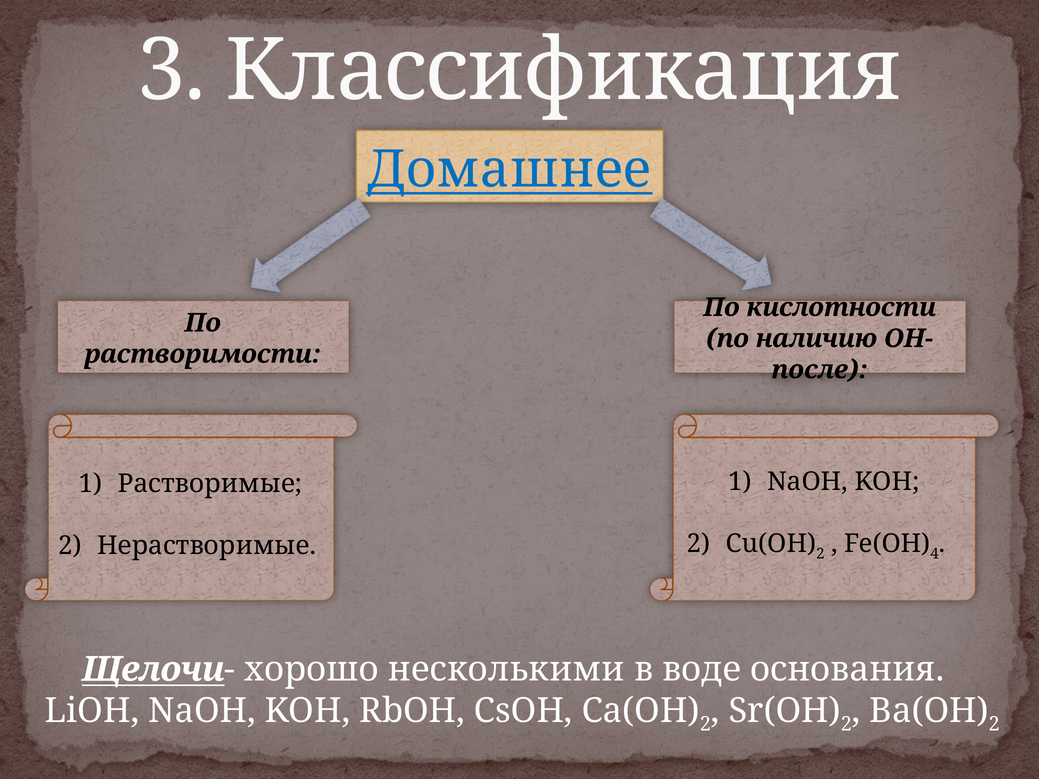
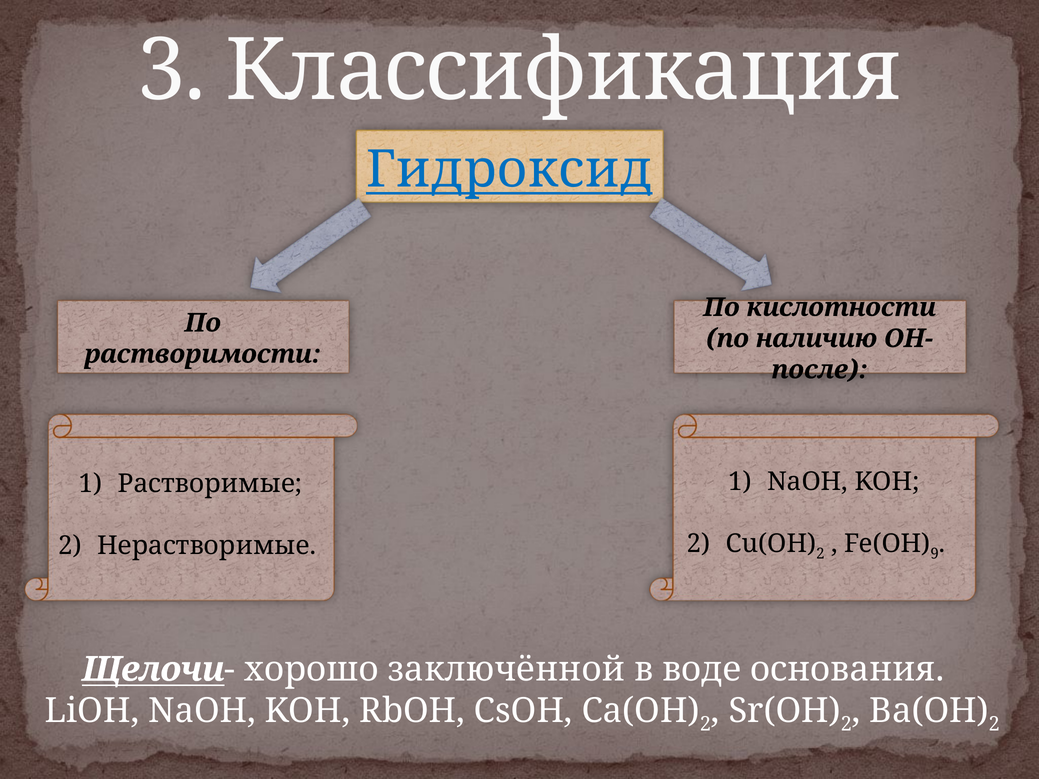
Домашнее: Домашнее -> Гидроксид (509, 170)
4: 4 -> 9 (935, 554)
несколькими: несколькими -> заключённой (506, 670)
